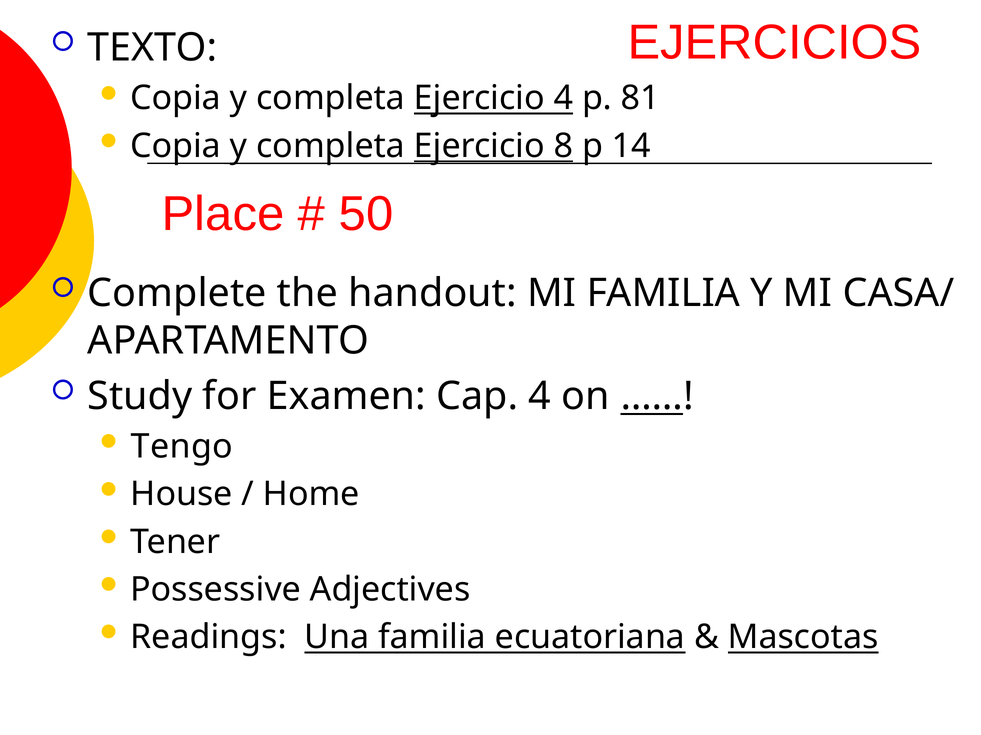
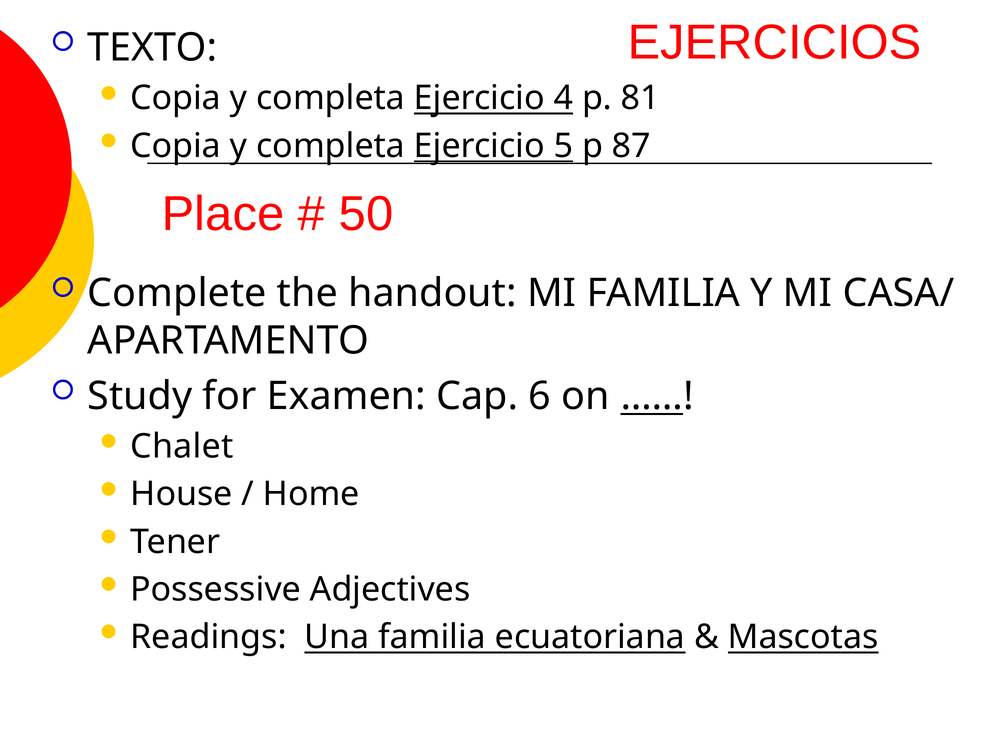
8: 8 -> 5 (563, 146)
14: 14 -> 87 (631, 146)
Cap 4: 4 -> 6 (540, 396)
Tengo: Tengo -> Chalet (182, 447)
